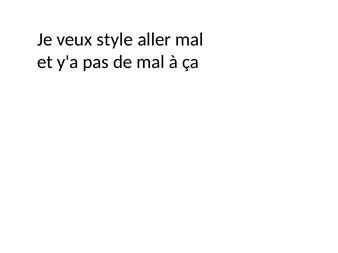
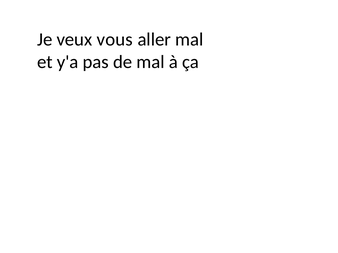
style: style -> vous (115, 40)
